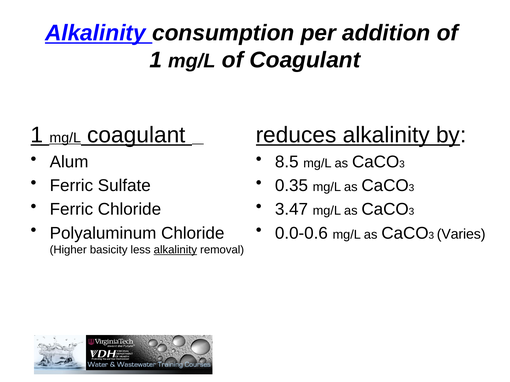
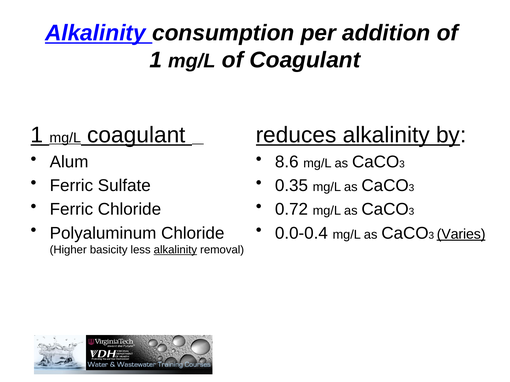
8.5: 8.5 -> 8.6 (287, 162)
3.47: 3.47 -> 0.72 (291, 210)
0.0-0.6: 0.0-0.6 -> 0.0-0.4 (301, 233)
Varies underline: none -> present (461, 234)
